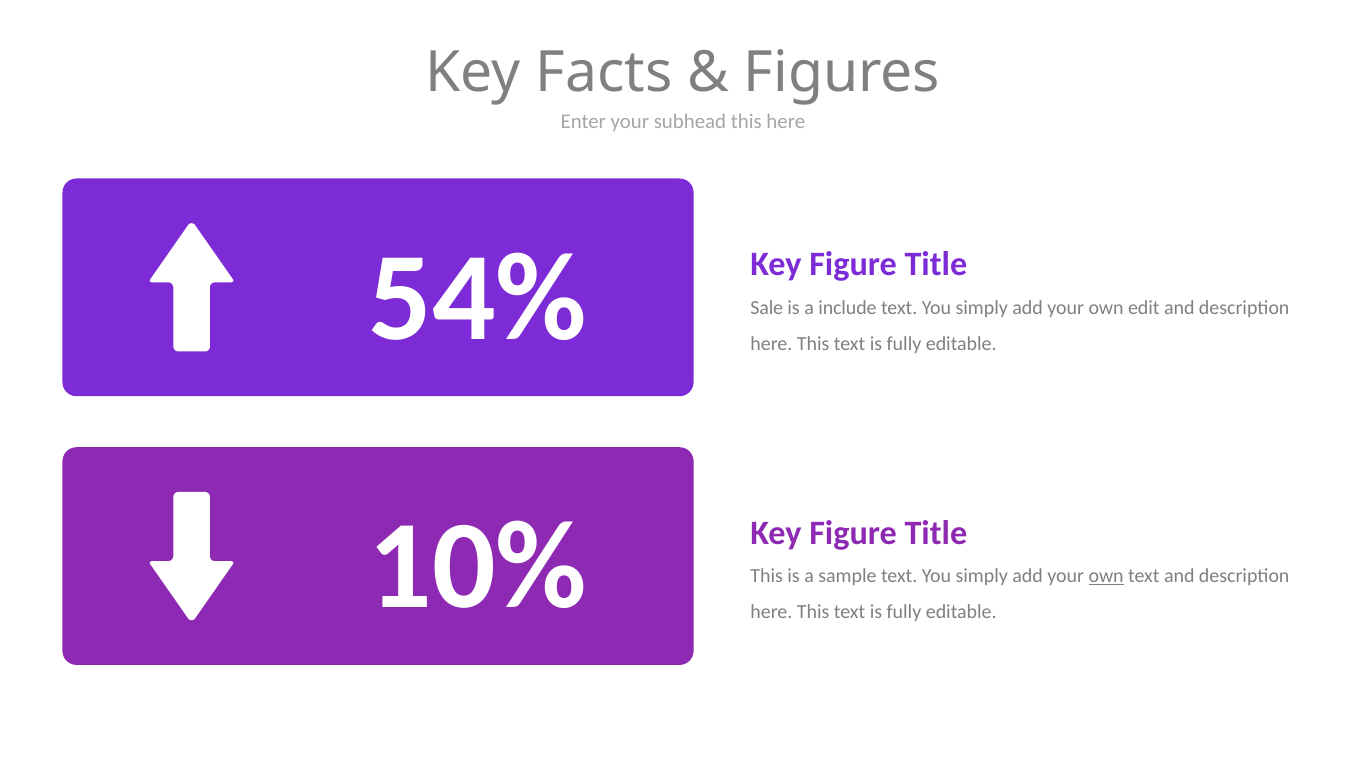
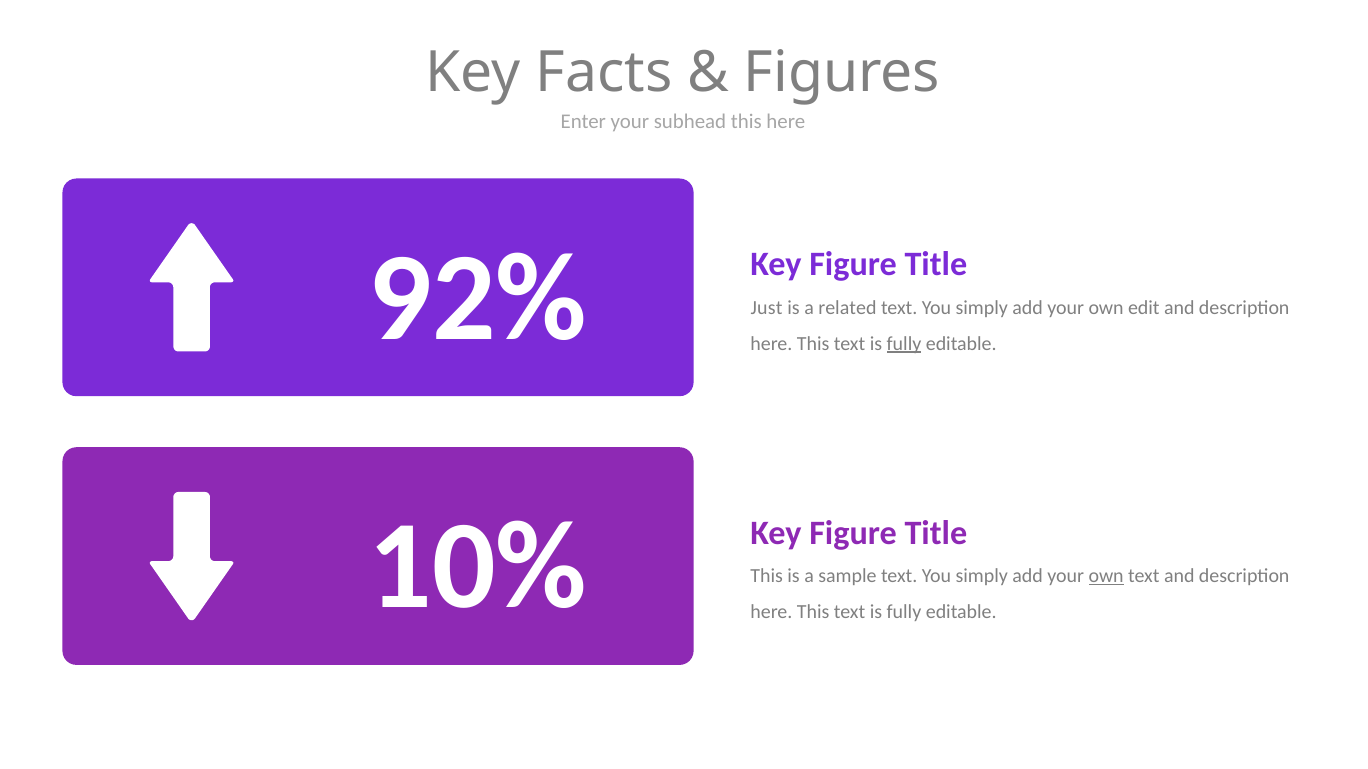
54%: 54% -> 92% (478, 298)
Sale: Sale -> Just (767, 308)
include: include -> related (847, 308)
fully underline: none -> present (904, 344)
